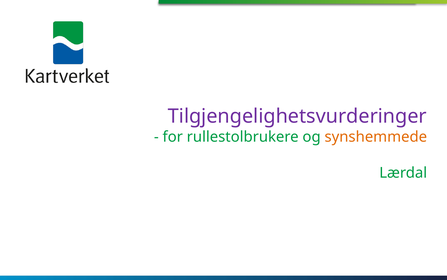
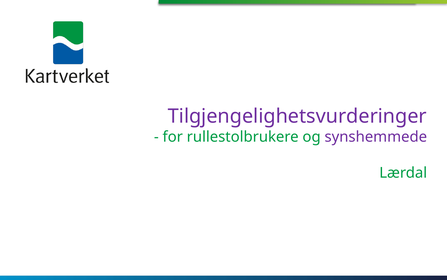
synshemmede colour: orange -> purple (376, 137)
